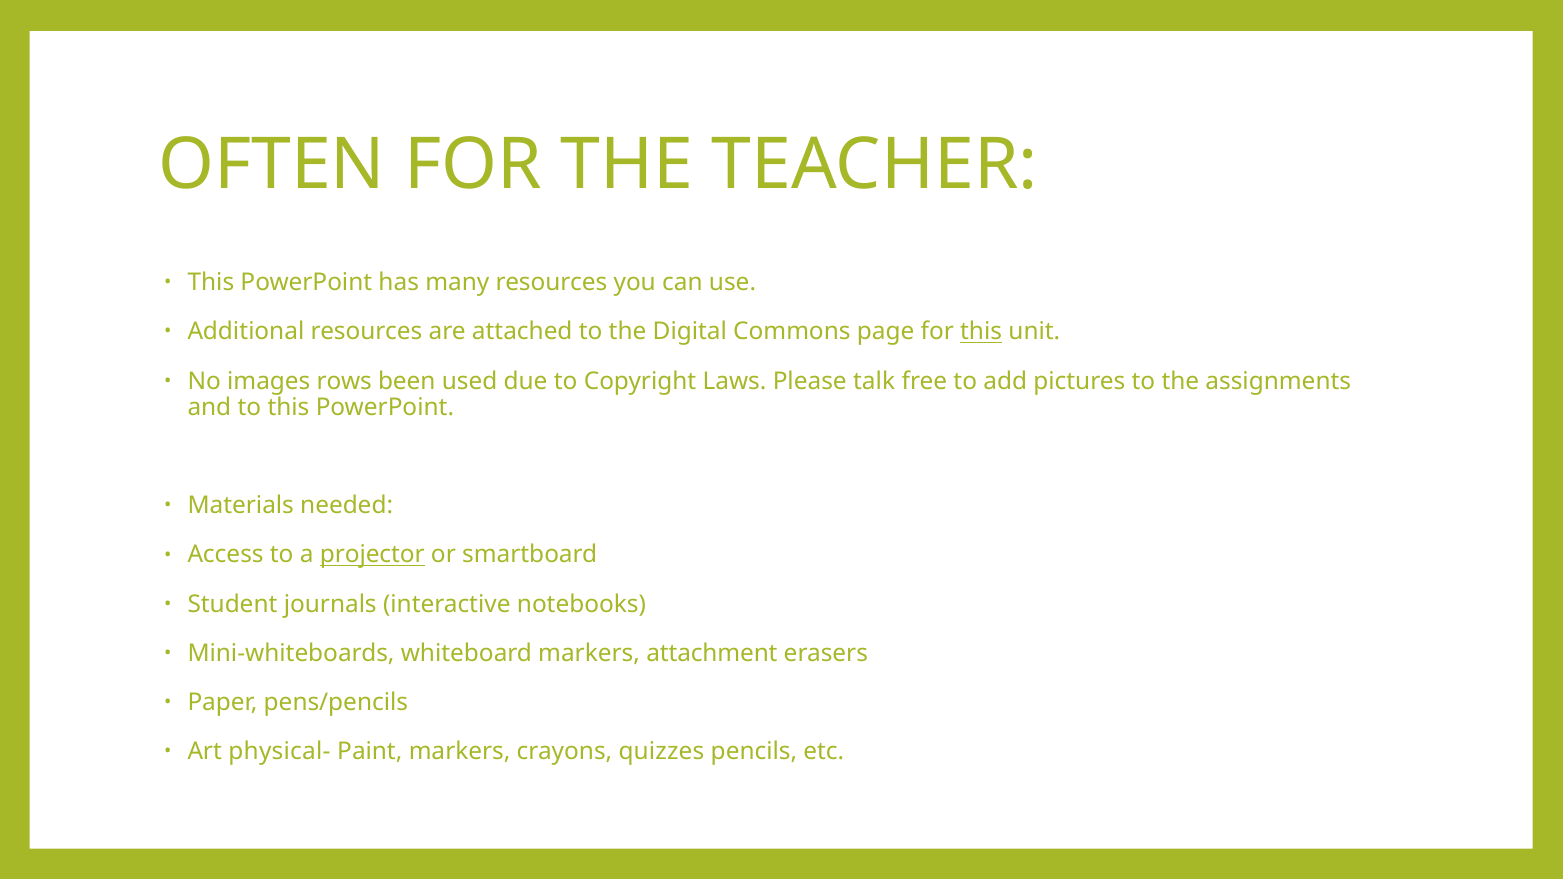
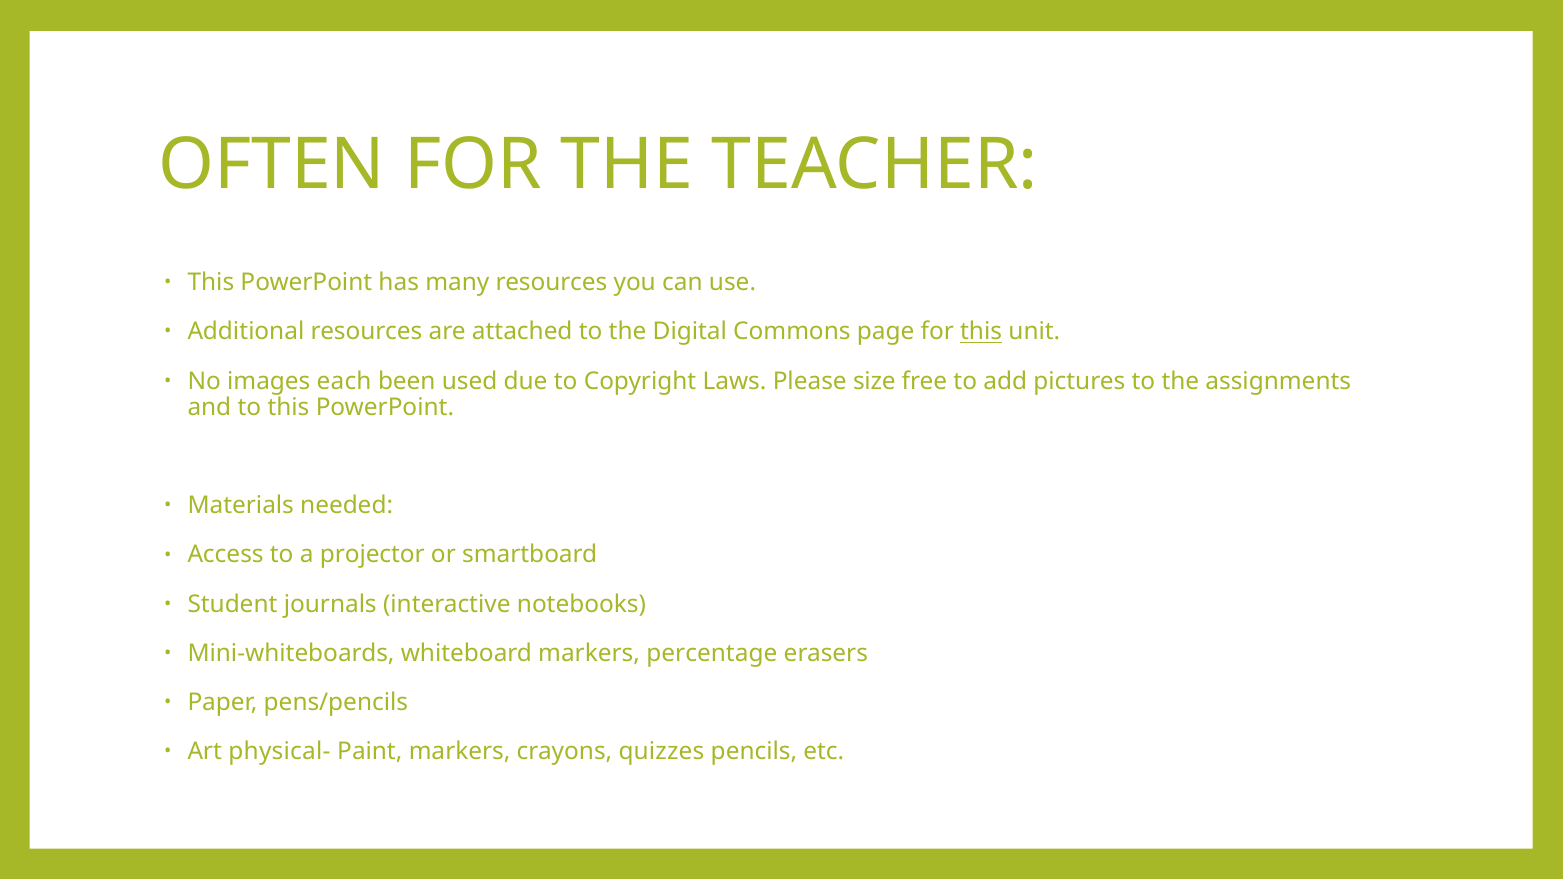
rows: rows -> each (344, 381)
talk: talk -> size (874, 381)
projector underline: present -> none (372, 555)
attachment: attachment -> percentage (712, 653)
